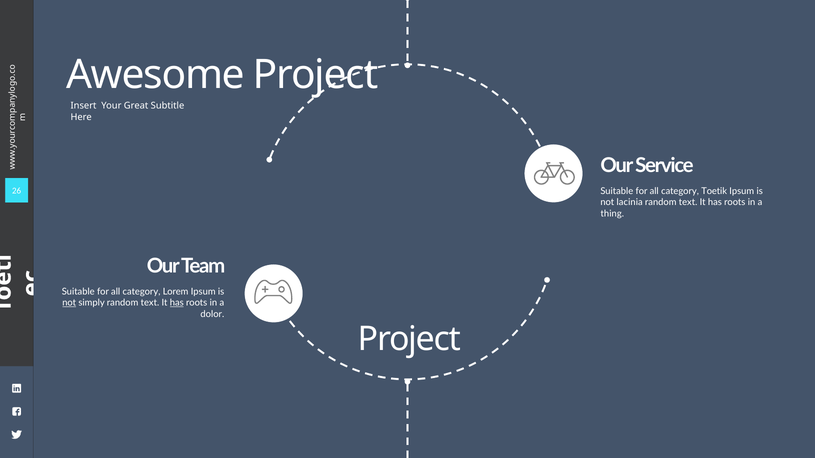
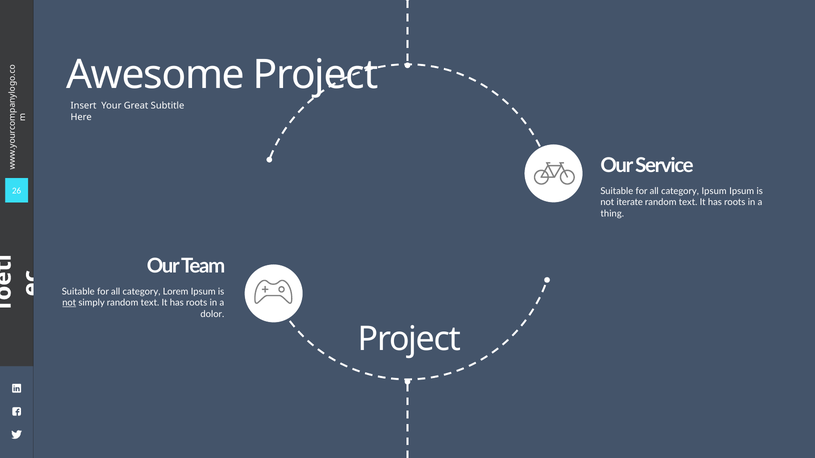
category Toetik: Toetik -> Ipsum (714, 191)
lacinia: lacinia -> iterate (630, 202)
has underline: present -> none (177, 303)
